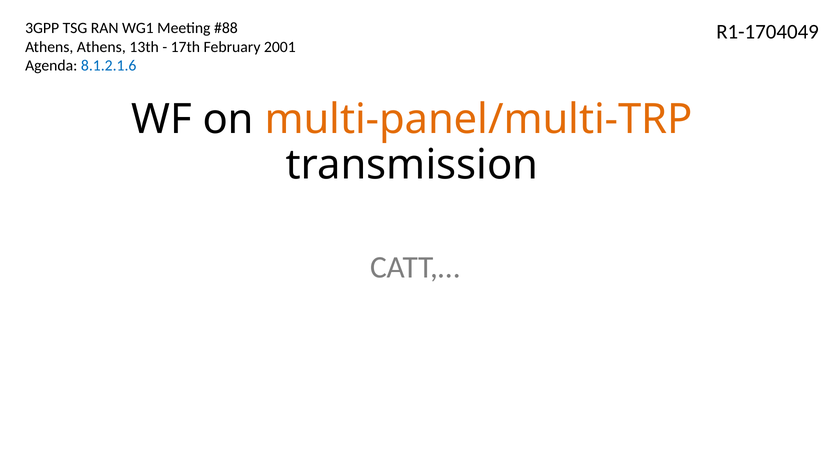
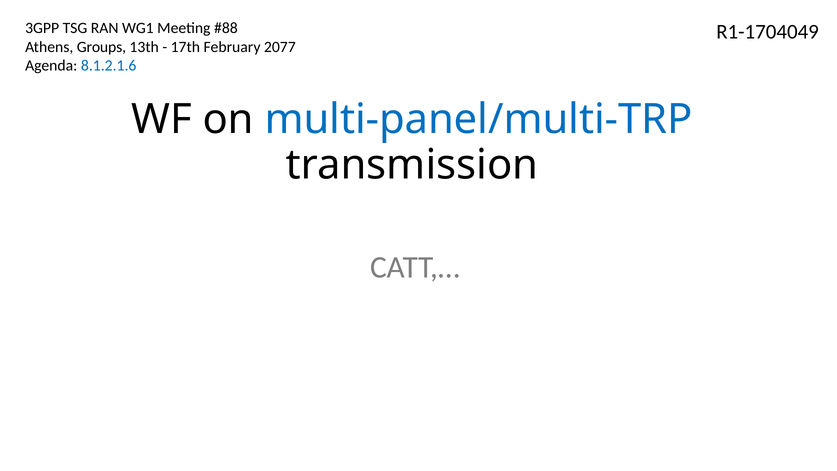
Athens Athens: Athens -> Groups (101, 47)
2001: 2001 -> 2077 (280, 47)
multi-panel/multi-TRP colour: orange -> blue (479, 120)
